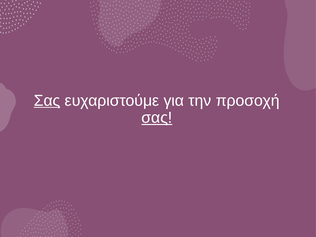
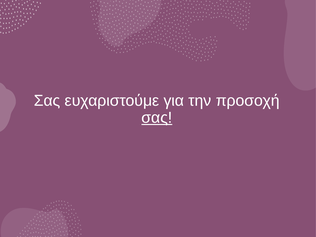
Σας underline: present -> none (47, 101)
